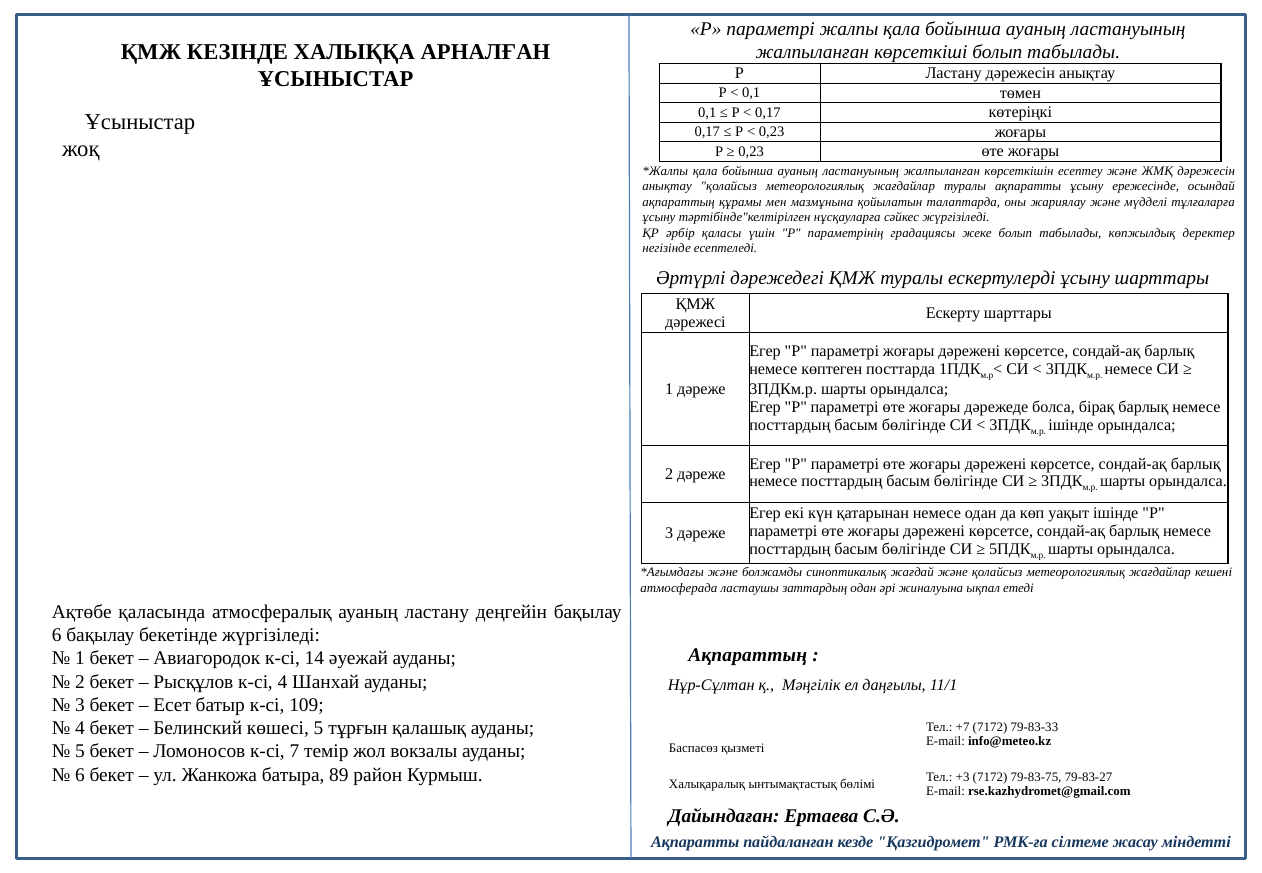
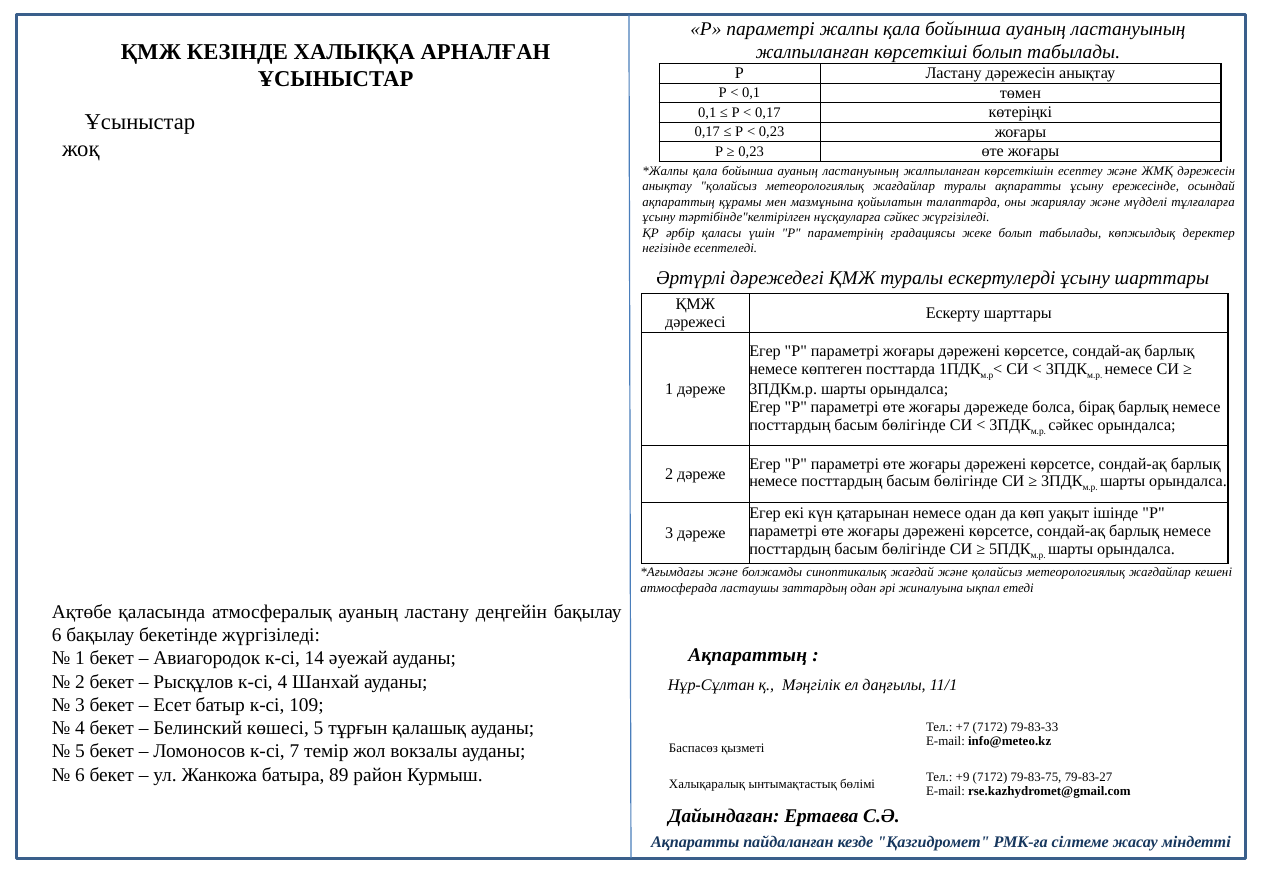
ішінде: ішінде -> сәйкес (1071, 425)
+3: +3 -> +9 (963, 778)
